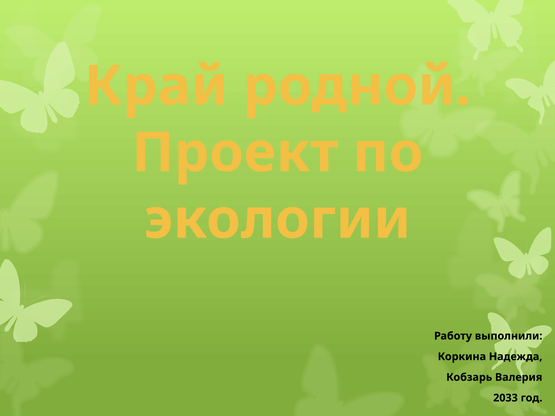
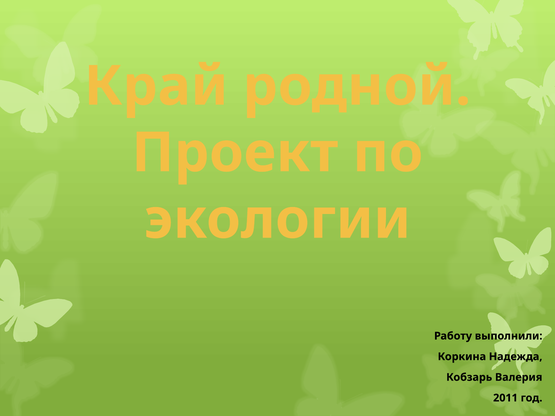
2033: 2033 -> 2011 (505, 398)
